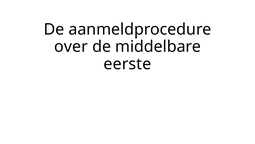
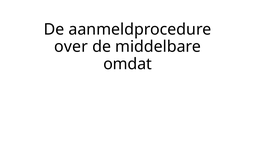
eerste: eerste -> omdat (128, 64)
